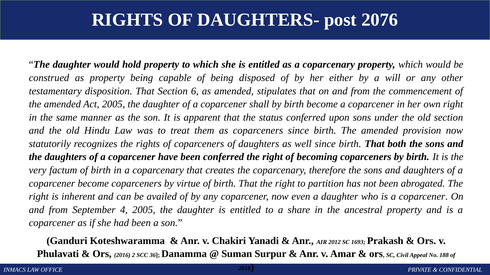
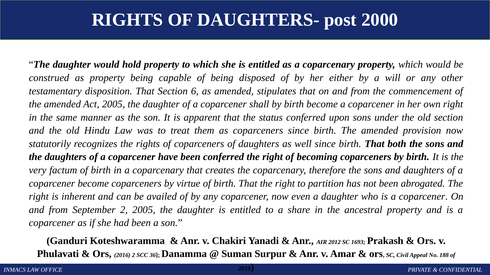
2076: 2076 -> 2000 (380, 20)
September 4: 4 -> 2 (124, 210)
